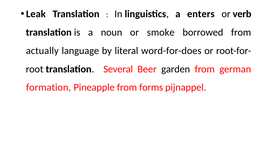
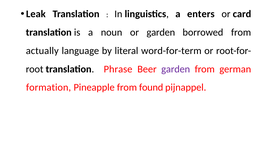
verb: verb -> card (242, 14)
or smoke: smoke -> garden (161, 32)
word-for-does: word-for-does -> word-for-term (171, 51)
Several: Several -> Phrase (118, 69)
garden colour: black -> purple (176, 69)
forms: forms -> found (151, 87)
